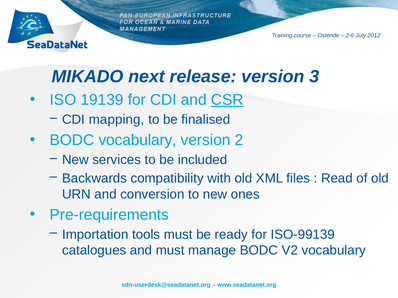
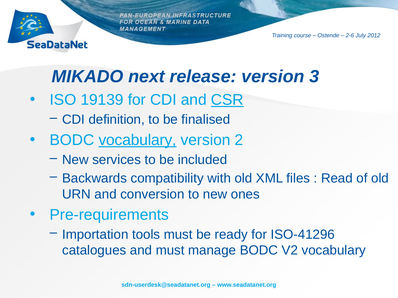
mapping: mapping -> definition (117, 120)
vocabulary underline: none -> present (138, 140)
ISO-99139: ISO-99139 -> ISO-41296 (303, 235)
